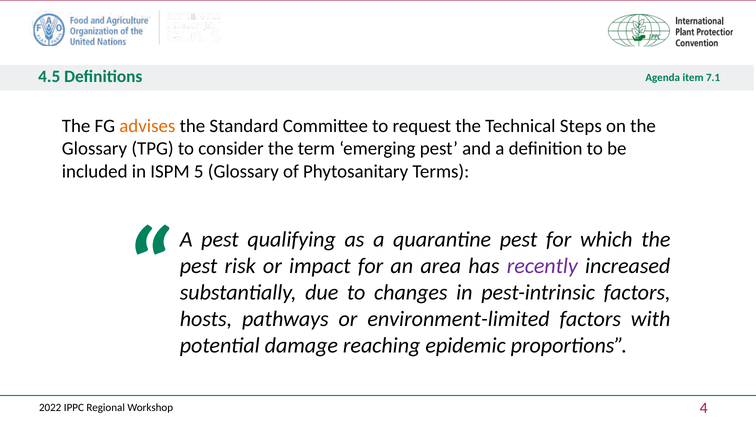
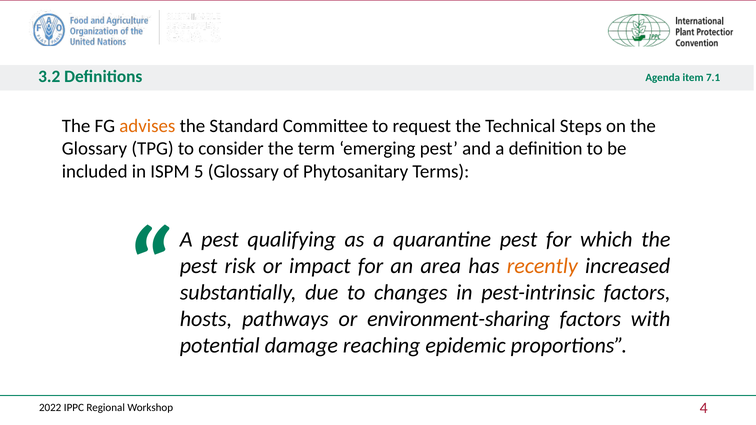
4.5: 4.5 -> 3.2 (49, 77)
recently colour: purple -> orange (542, 266)
environment-limited: environment-limited -> environment-sharing (459, 319)
